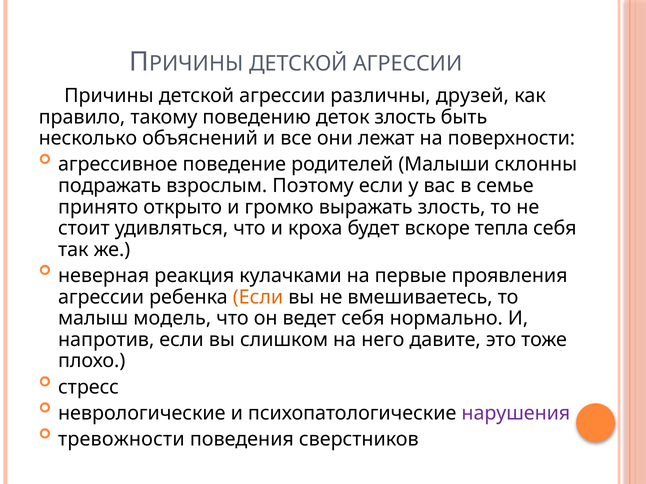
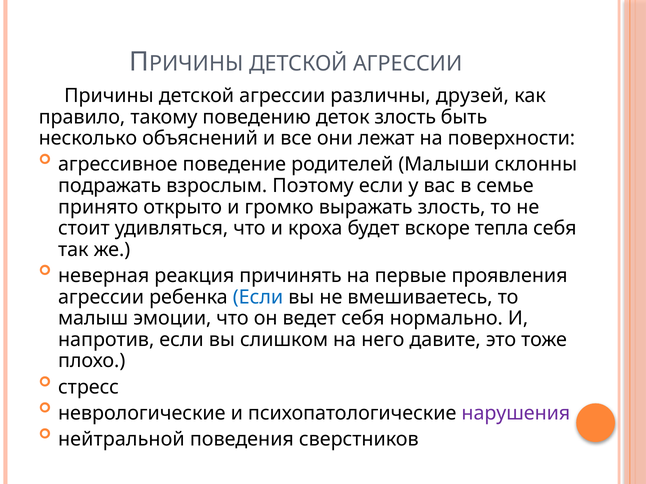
кулачками: кулачками -> причинять (291, 276)
Если colour: orange -> blue (258, 297)
модель: модель -> эмоции (172, 319)
тревожности: тревожности -> нейтральной (121, 440)
